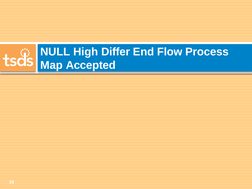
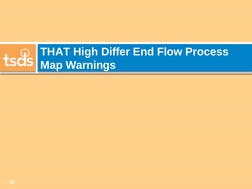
NULL: NULL -> THAT (55, 52)
Accepted: Accepted -> Warnings (91, 65)
